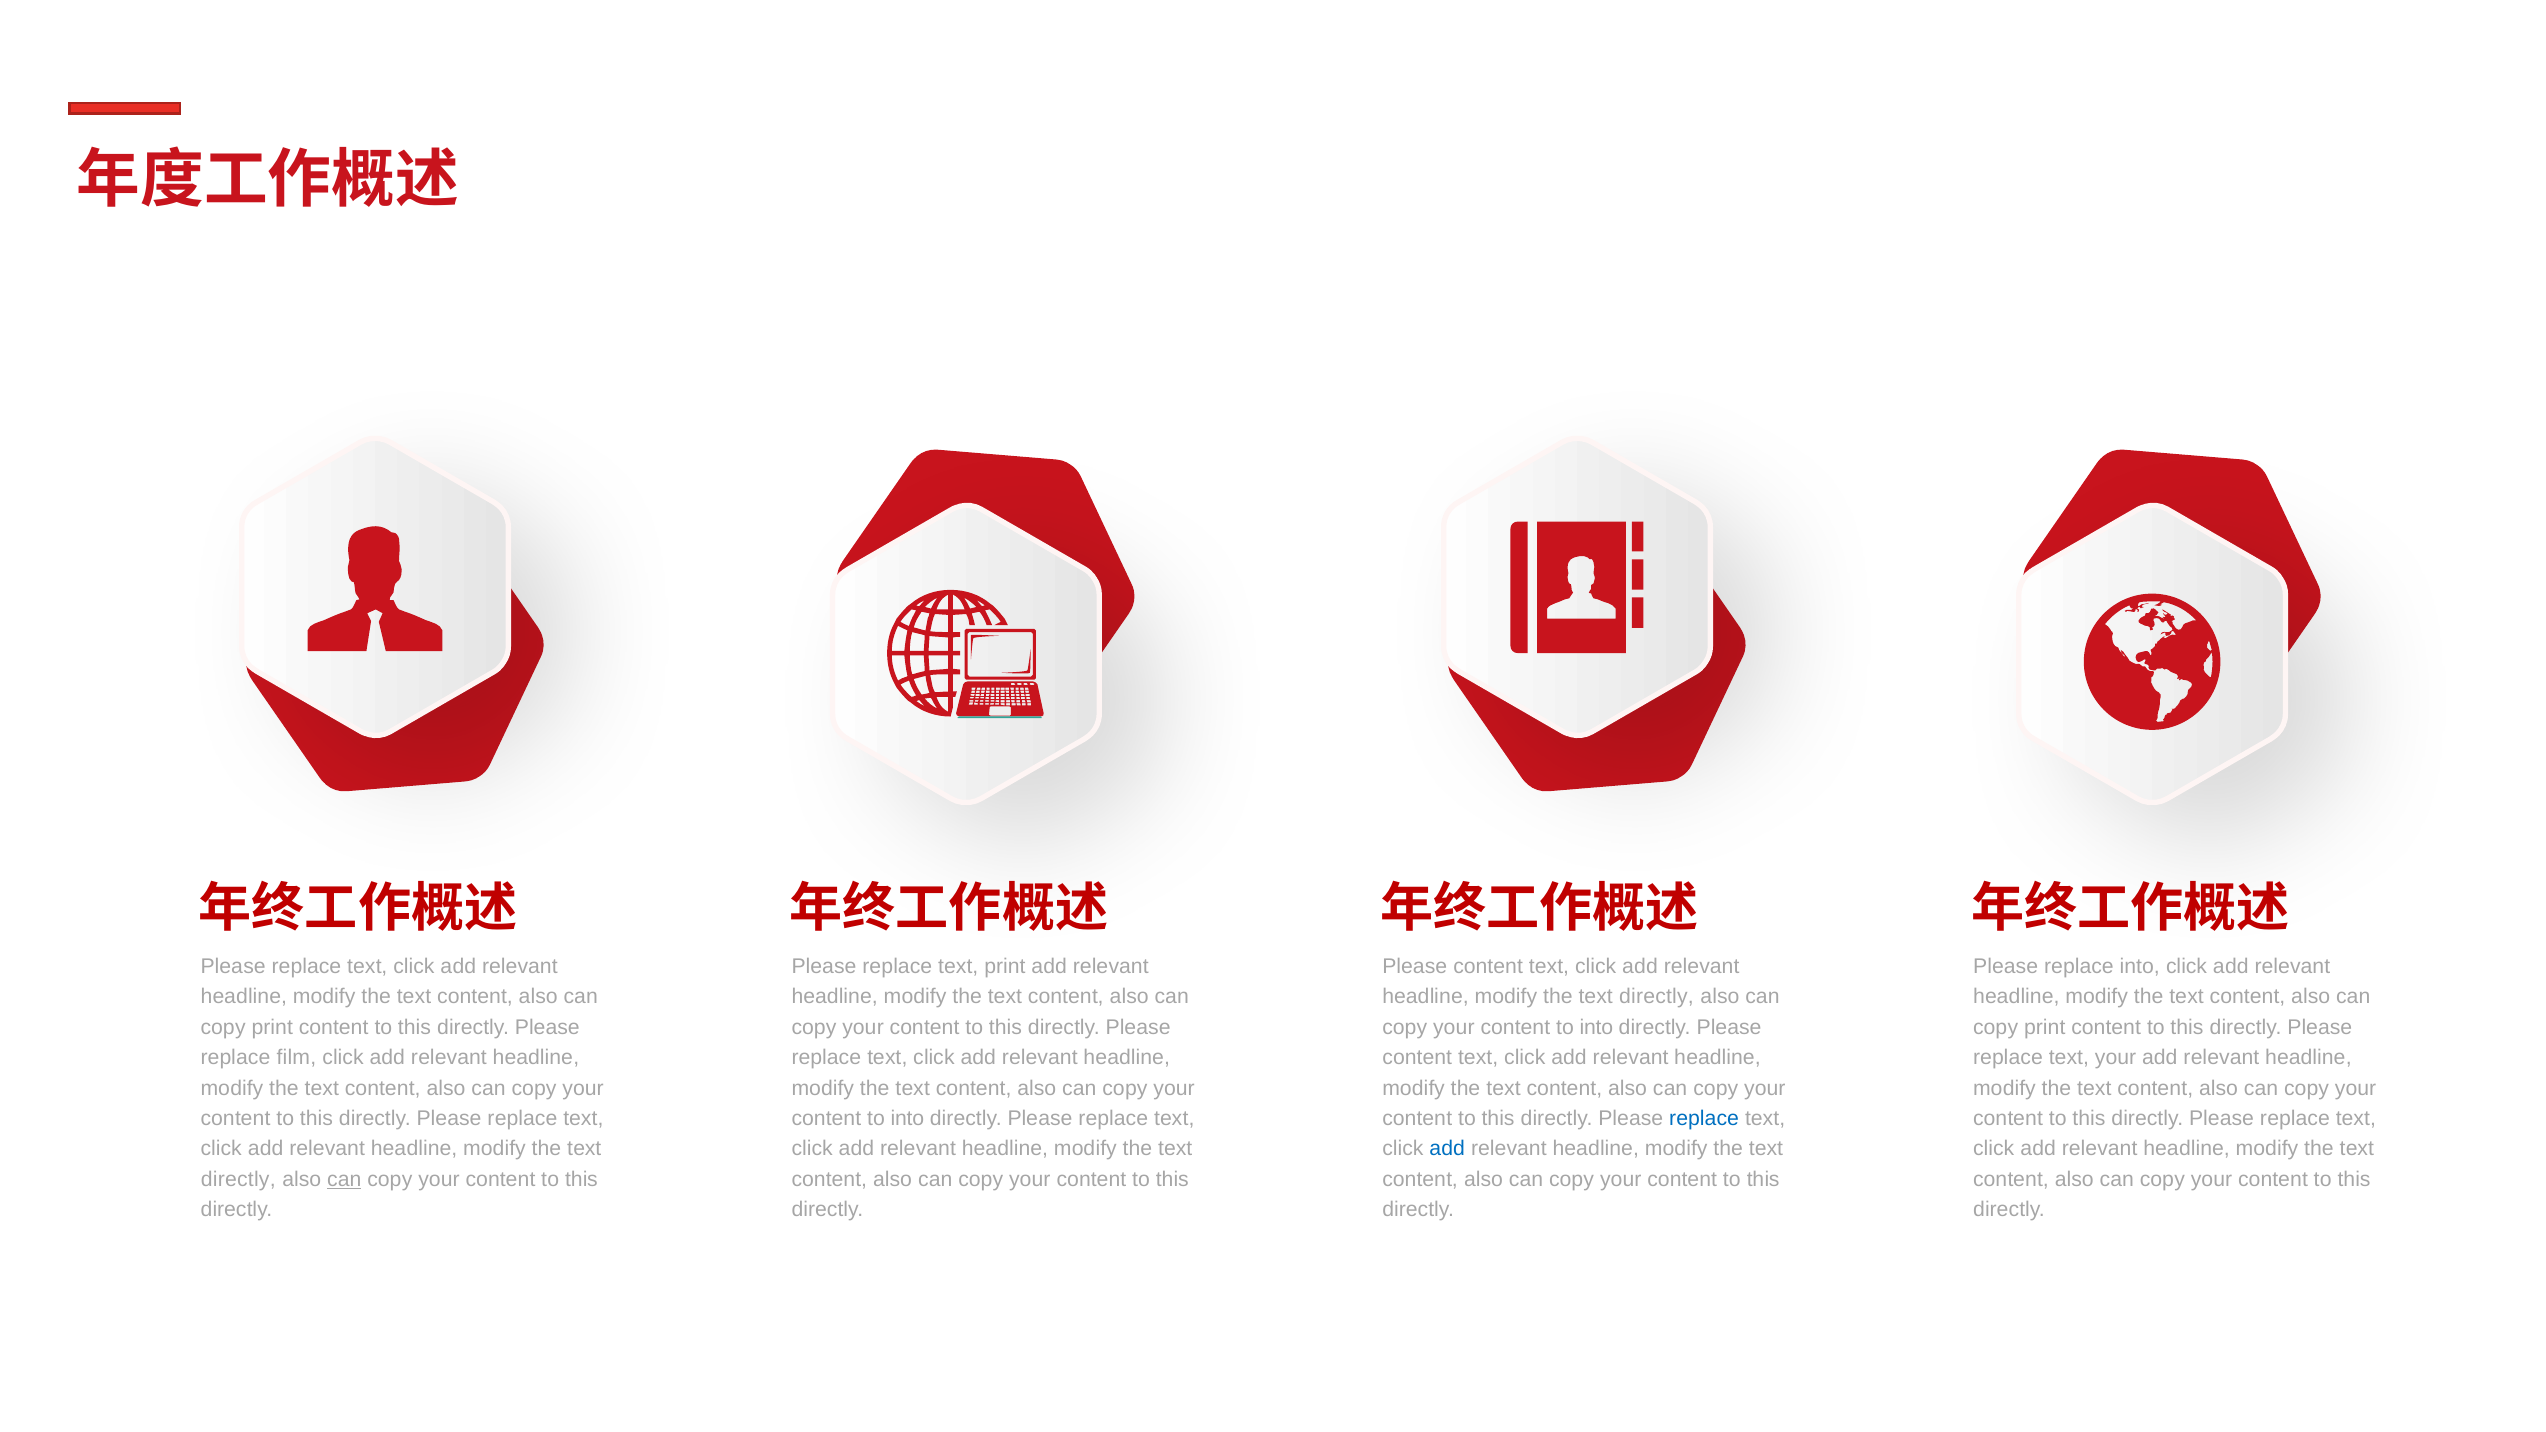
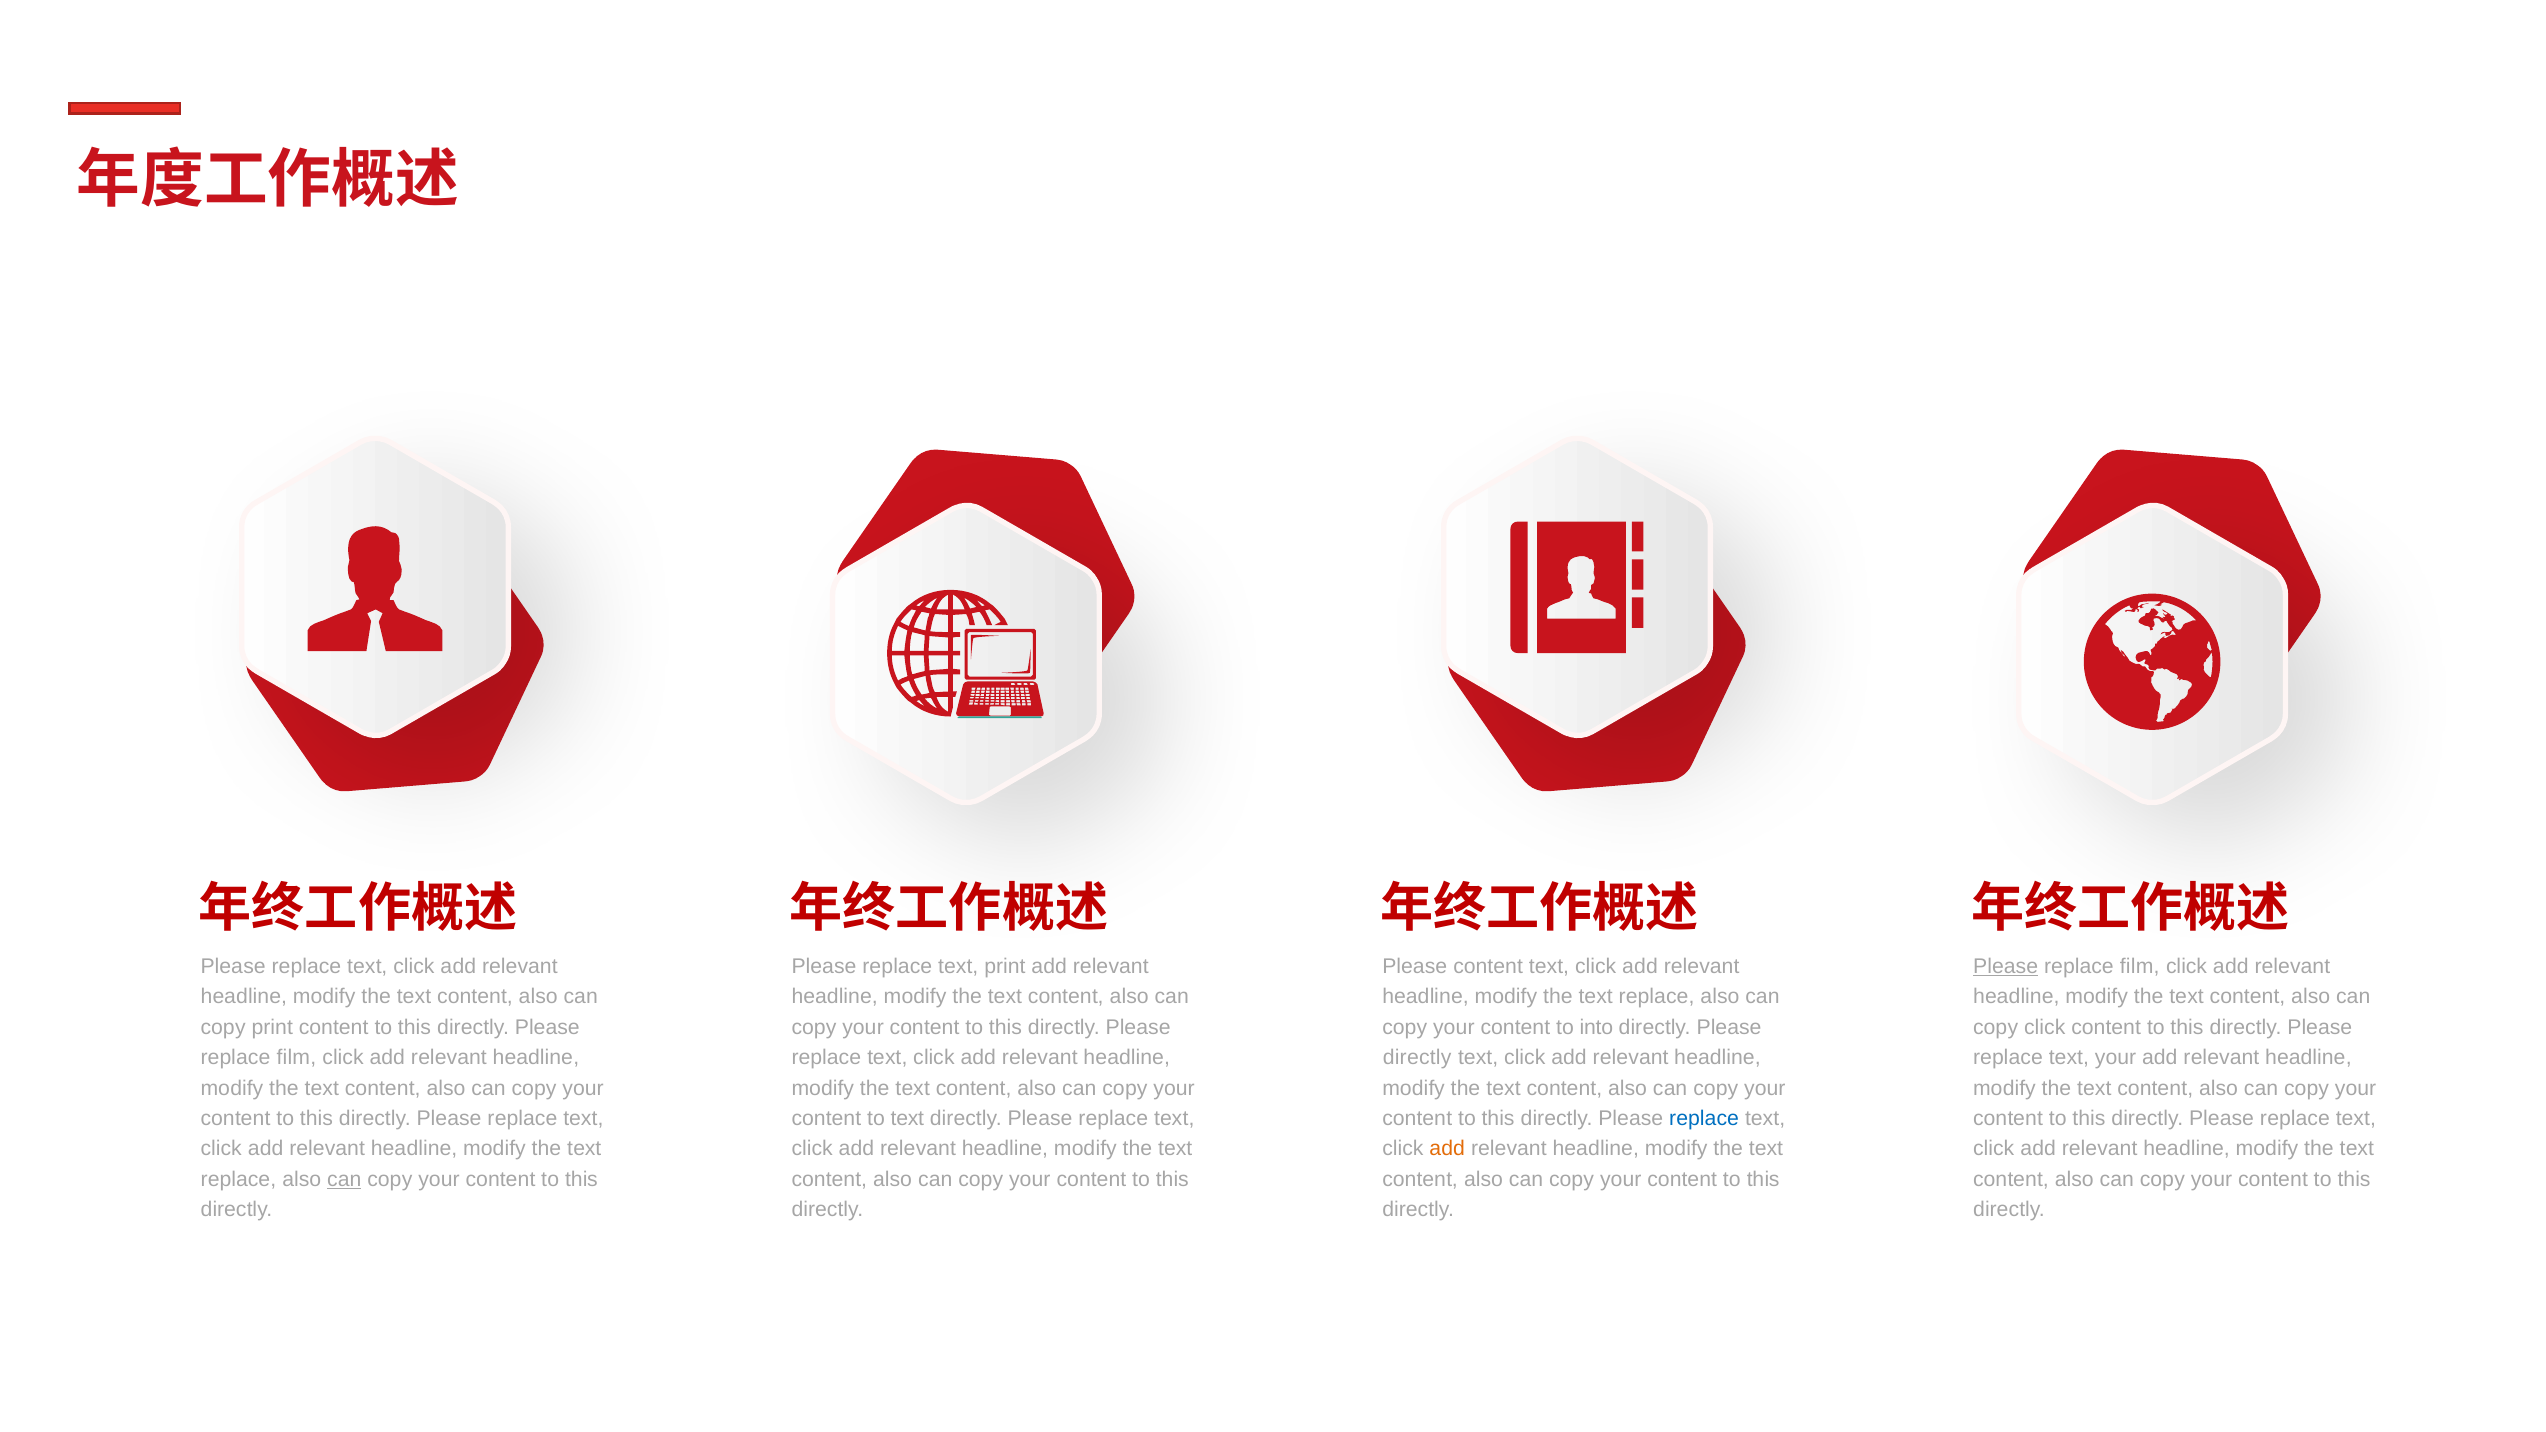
Please underline: none -> present (2006, 966)
into: into -> film (2140, 966)
directly: directly -> replace (1657, 997)
print: print -> click (2045, 1027)
content: content -> directly (1417, 1058)
into: into -> text (907, 1119)
add colour: blue -> orange (1447, 1149)
directly: directly -> replace (238, 1180)
